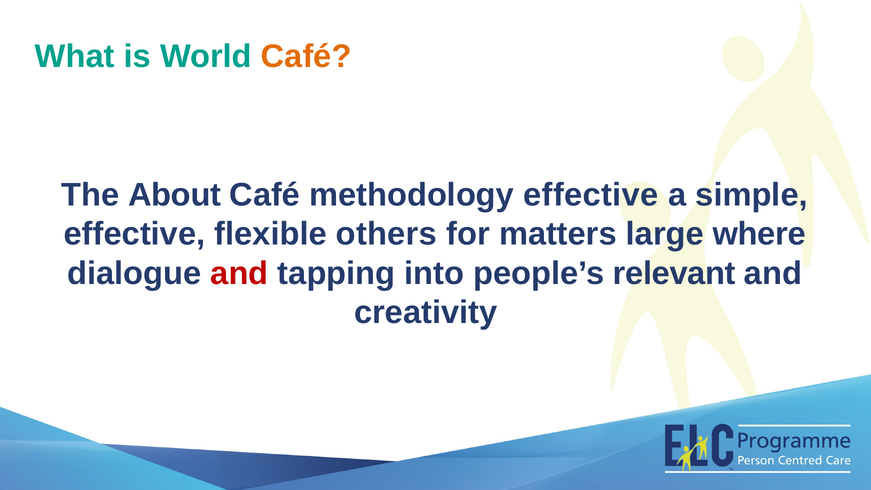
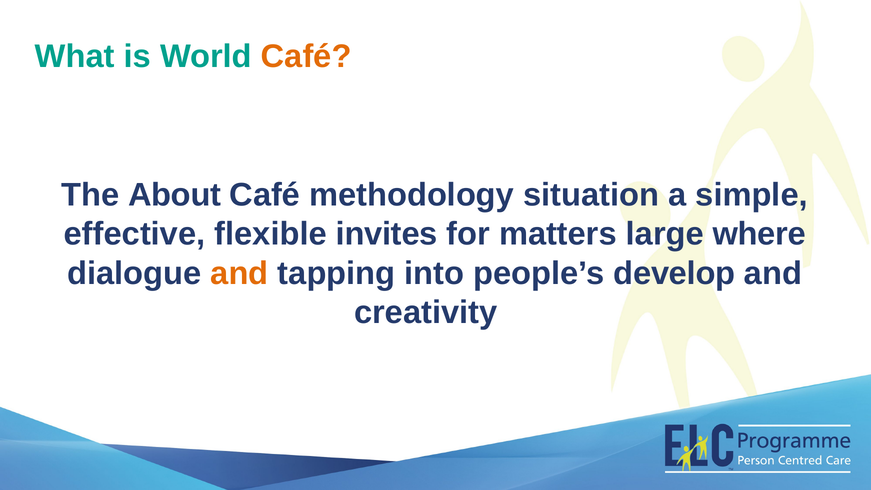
methodology effective: effective -> situation (591, 195)
others: others -> invites (387, 234)
and colour: red -> orange (239, 273)
relevant: relevant -> develop (674, 273)
